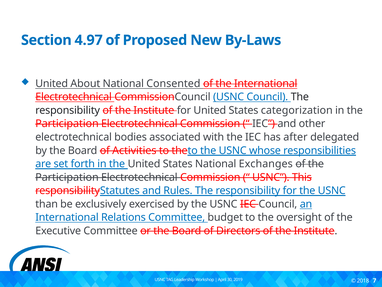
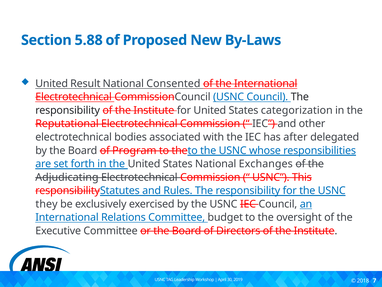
4.97: 4.97 -> 5.88 (89, 40)
About: About -> Result (85, 83)
Participation: Participation -> Reputational (67, 124)
Activities: Activities -> Program (134, 150)
Participation: Participation -> Adjudicating (67, 177)
than: than -> they (47, 204)
